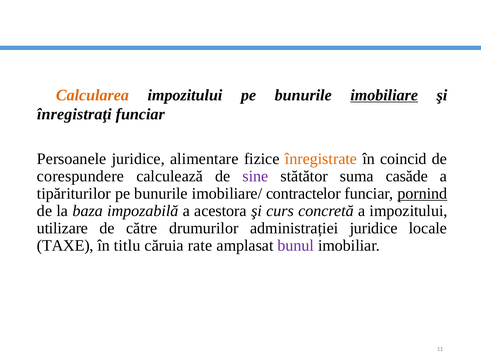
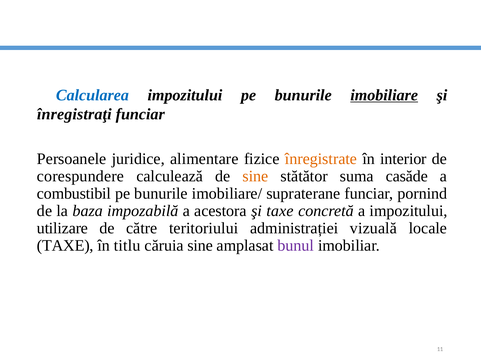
Calcularea colour: orange -> blue (92, 95)
coincid: coincid -> interior (403, 159)
sine colour: purple -> orange (255, 176)
tipăriturilor: tipăriturilor -> combustibil (74, 193)
contractelor: contractelor -> supraterane (303, 193)
pornind underline: present -> none (422, 193)
şi curs: curs -> taxe (280, 211)
drumurilor: drumurilor -> teritoriului (204, 228)
administrației juridice: juridice -> vizuală (373, 228)
căruia rate: rate -> sine (200, 245)
